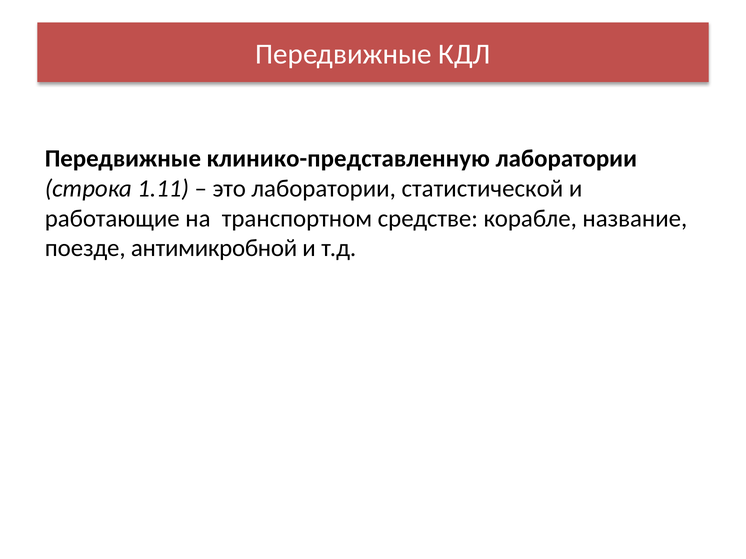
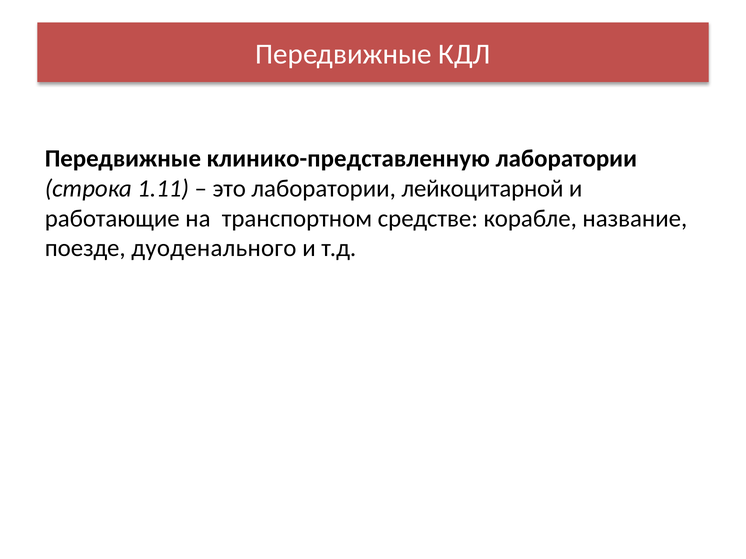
статистической: статистической -> лейкоцитарной (482, 189)
антимикробной: антимикробной -> дуоденального (214, 248)
